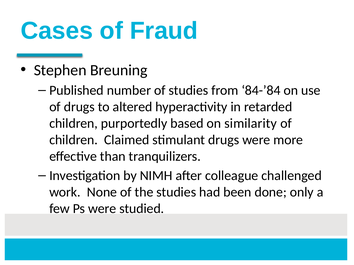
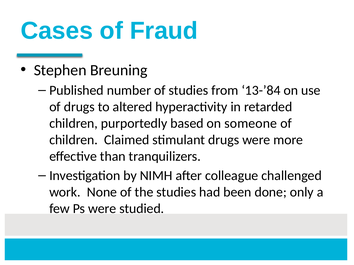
84-’84: 84-’84 -> 13-’84 (261, 91)
similarity: similarity -> someone (251, 124)
